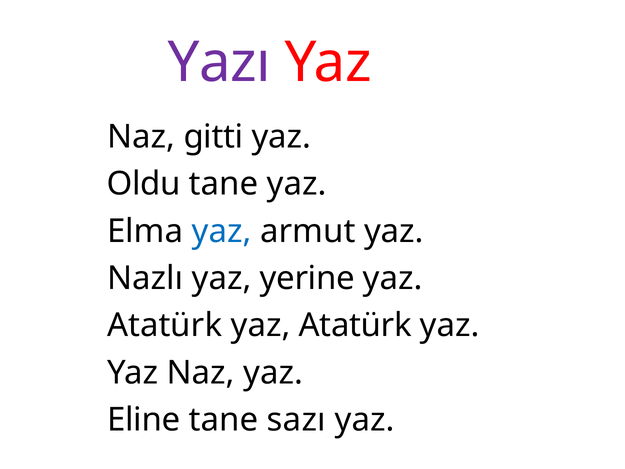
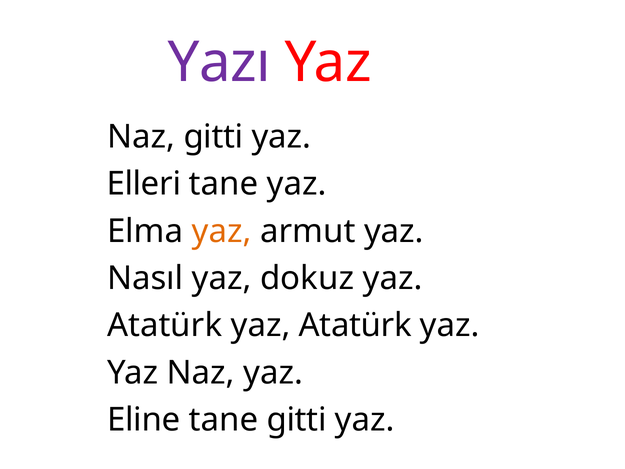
Oldu: Oldu -> Elleri (144, 184)
yaz colour: blue -> orange (222, 231)
Nazlı: Nazlı -> Nasıl (145, 278)
yerine: yerine -> dokuz (307, 278)
tane sazı: sazı -> gitti (297, 420)
